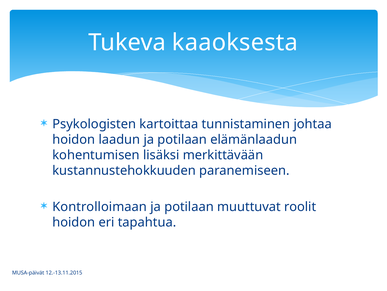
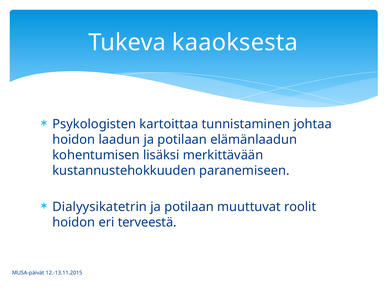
Kontrolloimaan: Kontrolloimaan -> Dialyysikatetrin (100, 206)
tapahtua: tapahtua -> terveestä (147, 222)
